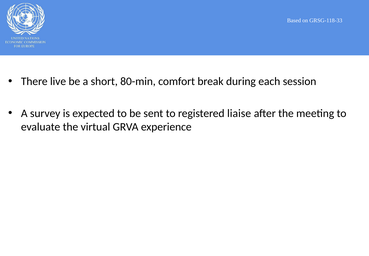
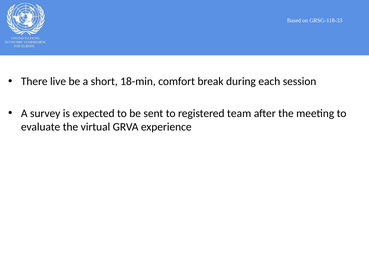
80-min: 80-min -> 18-min (138, 81)
liaise: liaise -> team (239, 113)
